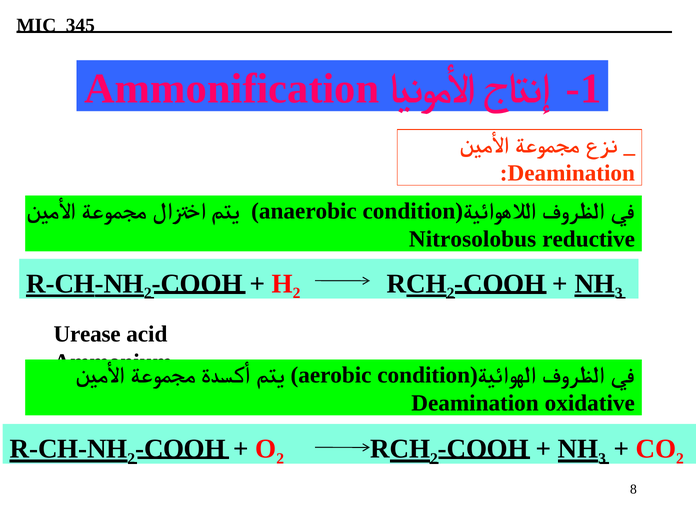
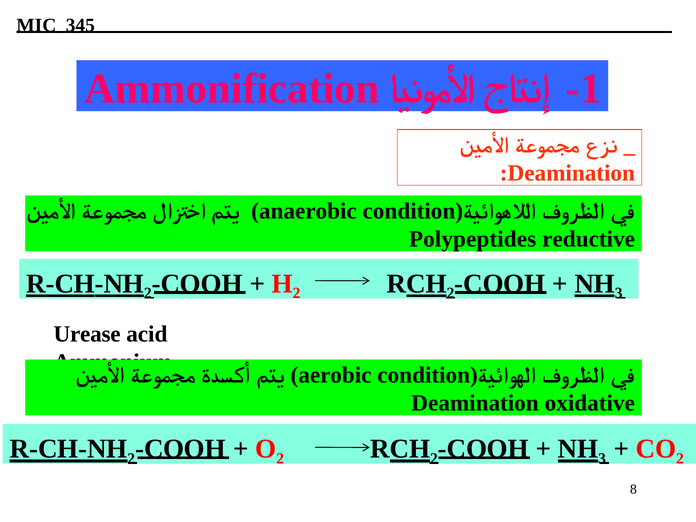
Nitrosolobus: Nitrosolobus -> Polypeptides (473, 239)
